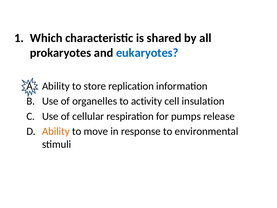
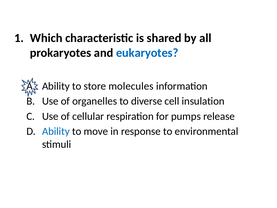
replication: replication -> molecules (131, 86)
activity: activity -> diverse (147, 101)
Ability colour: orange -> blue (56, 131)
